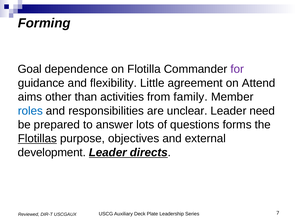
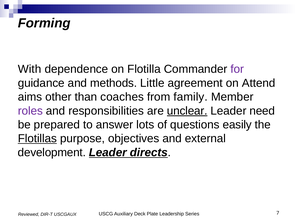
Goal: Goal -> With (30, 69)
flexibility: flexibility -> methods (114, 83)
activities: activities -> coaches (122, 97)
roles colour: blue -> purple (30, 111)
unclear underline: none -> present (187, 111)
forms: forms -> easily (237, 125)
